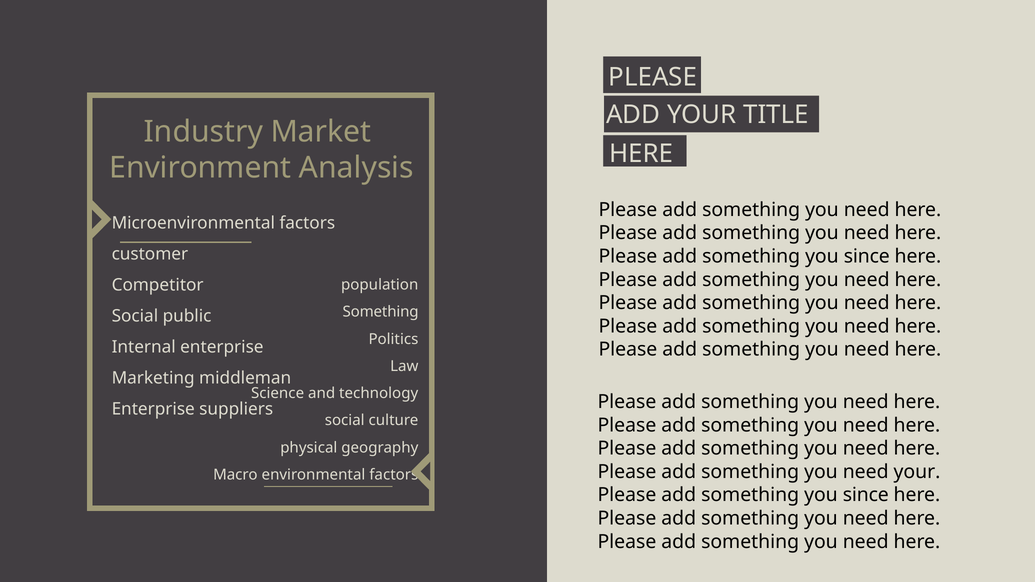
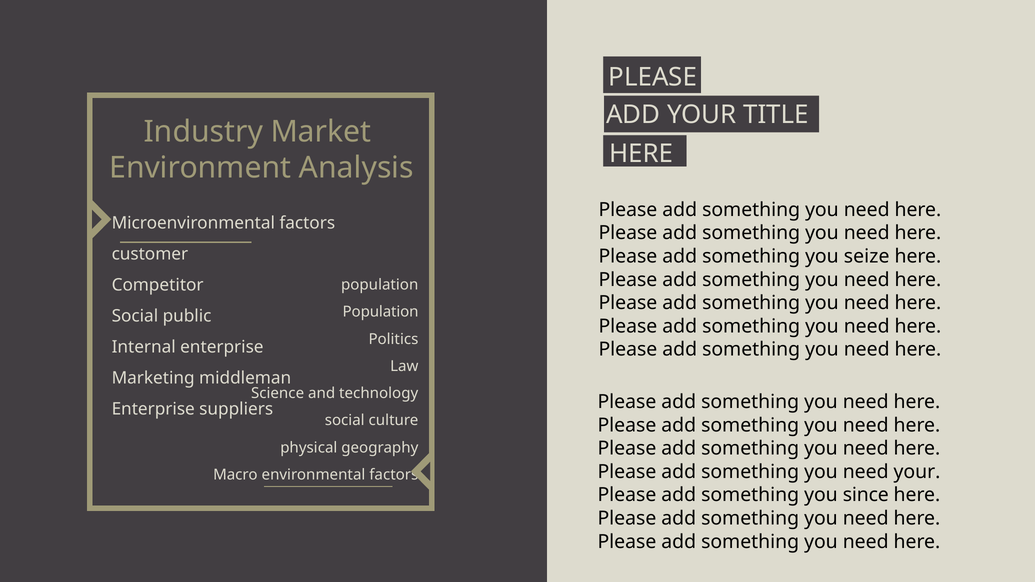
since: since -> seize (867, 256)
Something: Something -> Population (381, 312)
